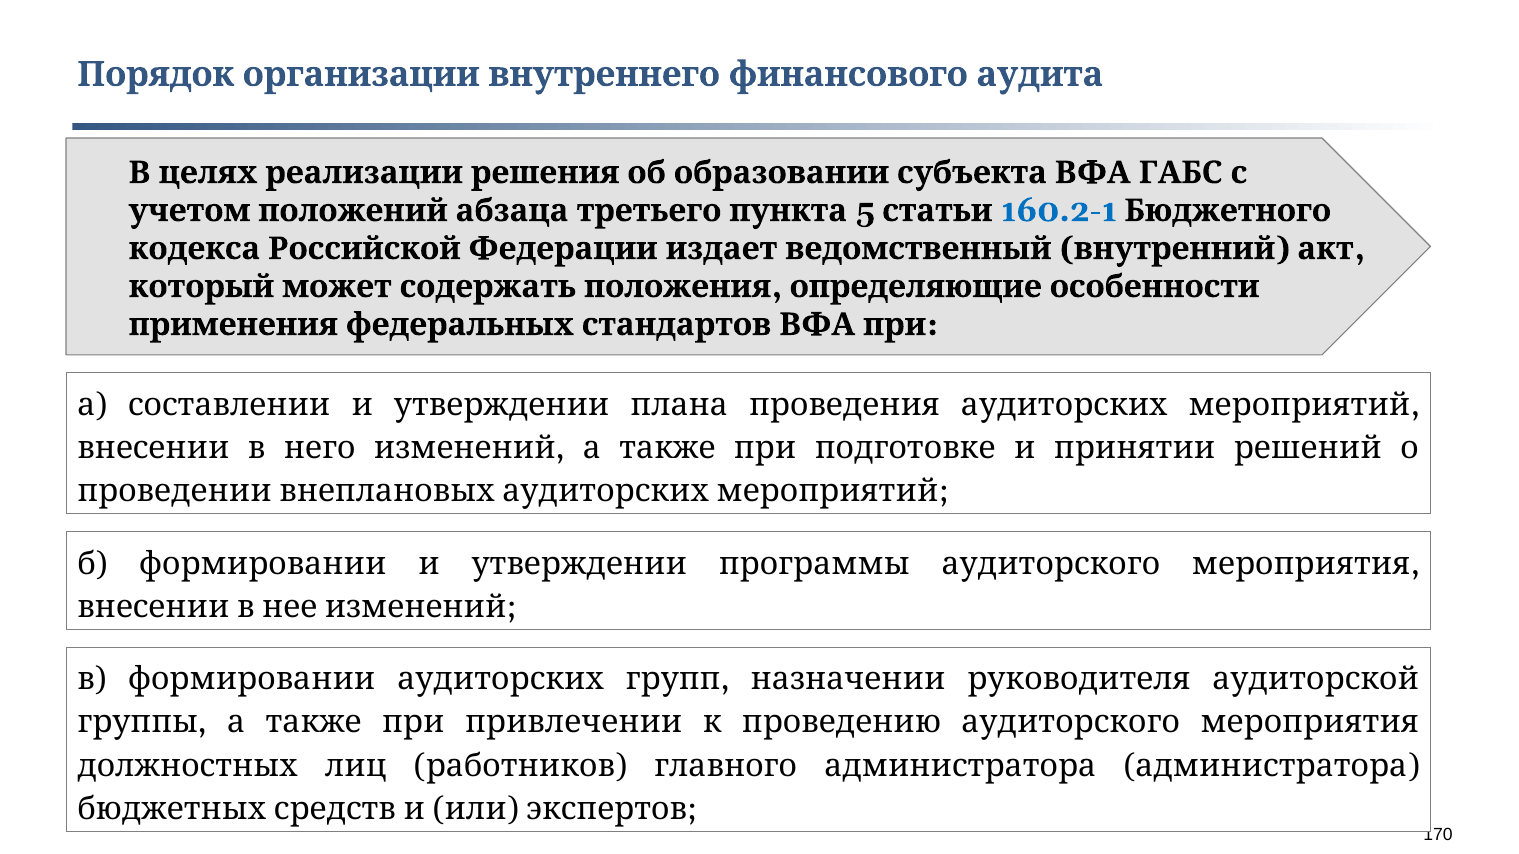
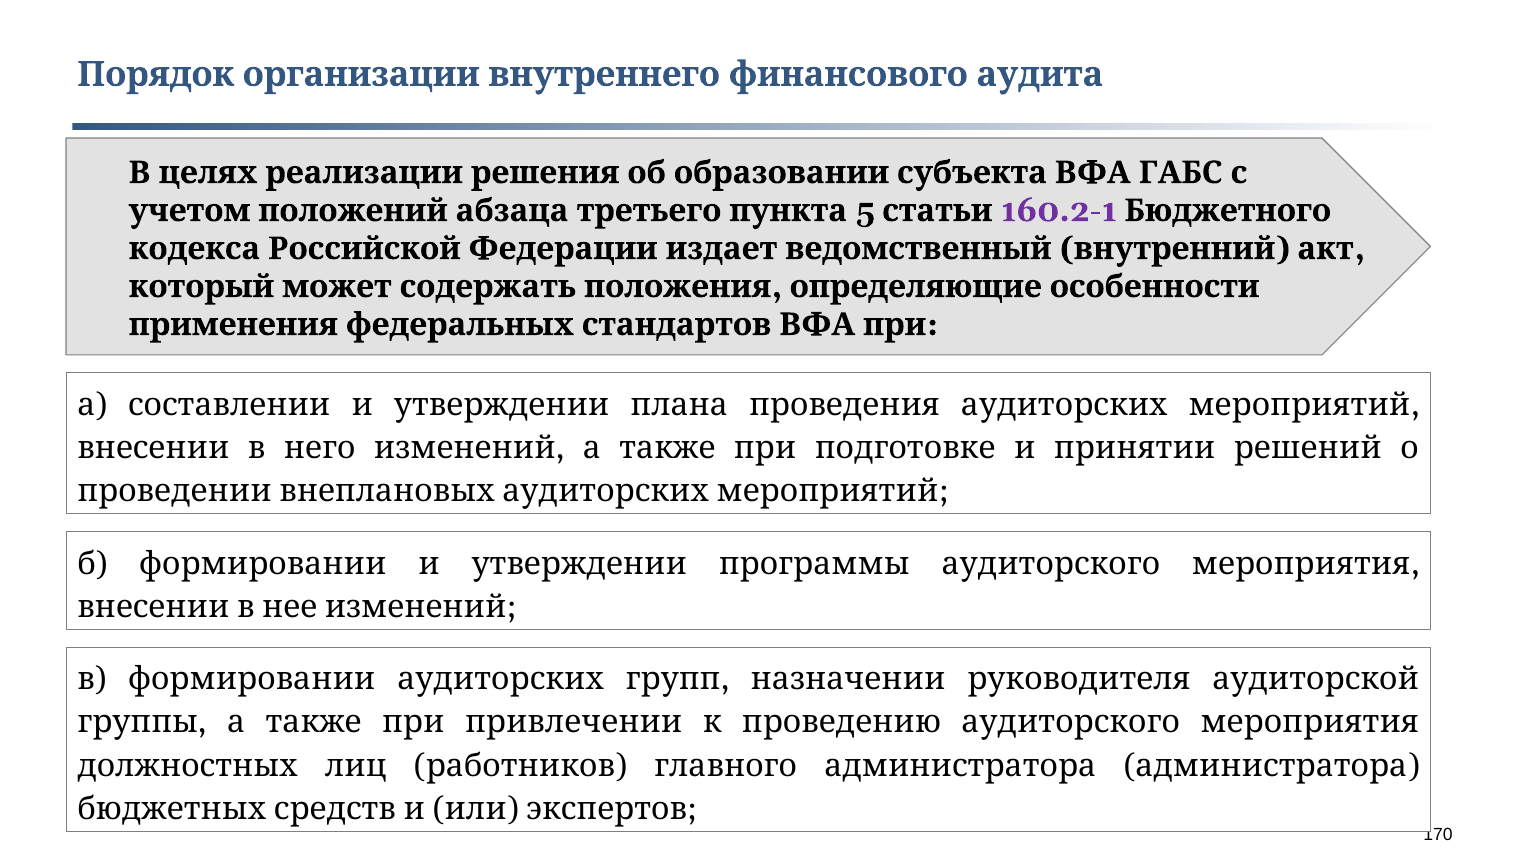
160.2-1 colour: blue -> purple (1059, 211)
